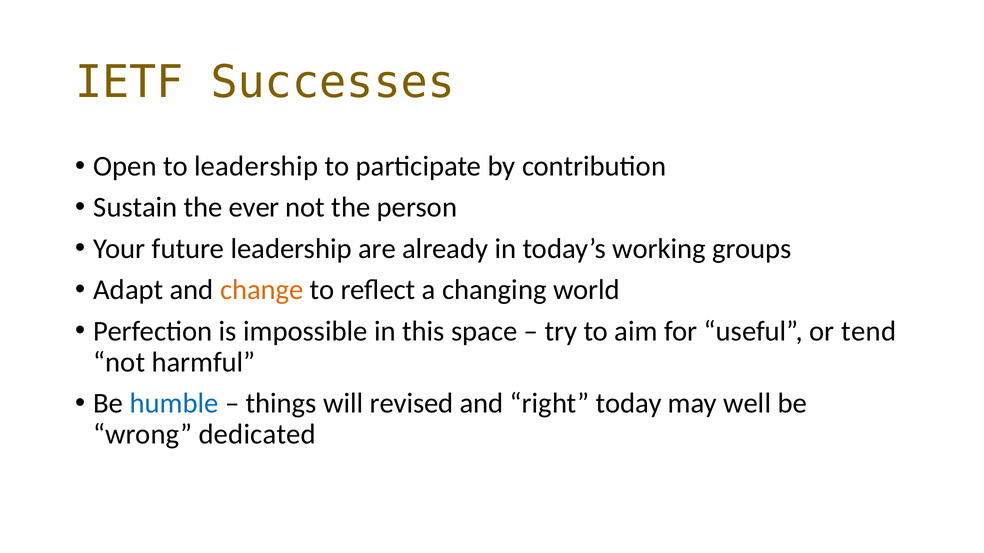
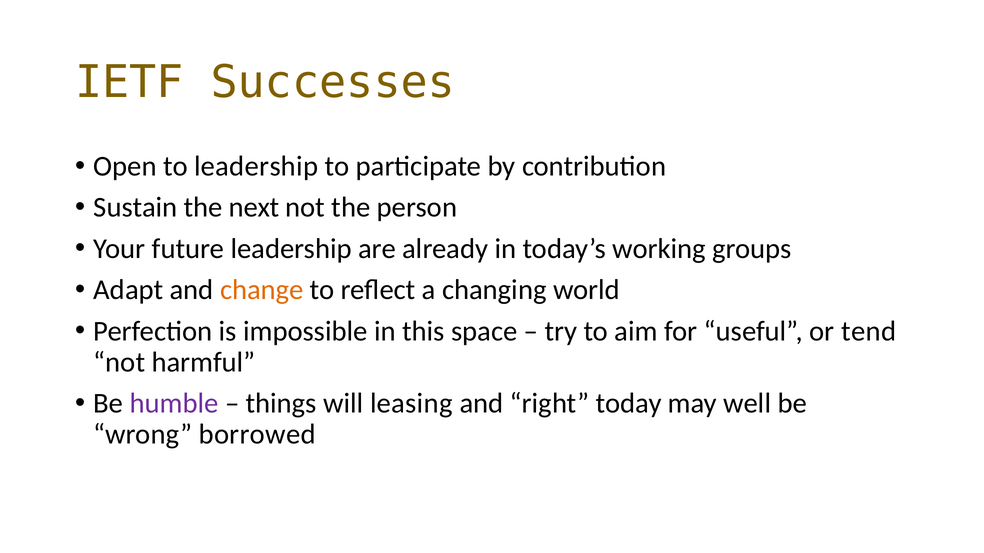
ever: ever -> next (254, 208)
humble colour: blue -> purple (174, 404)
revised: revised -> leasing (411, 404)
dedicated: dedicated -> borrowed (257, 435)
